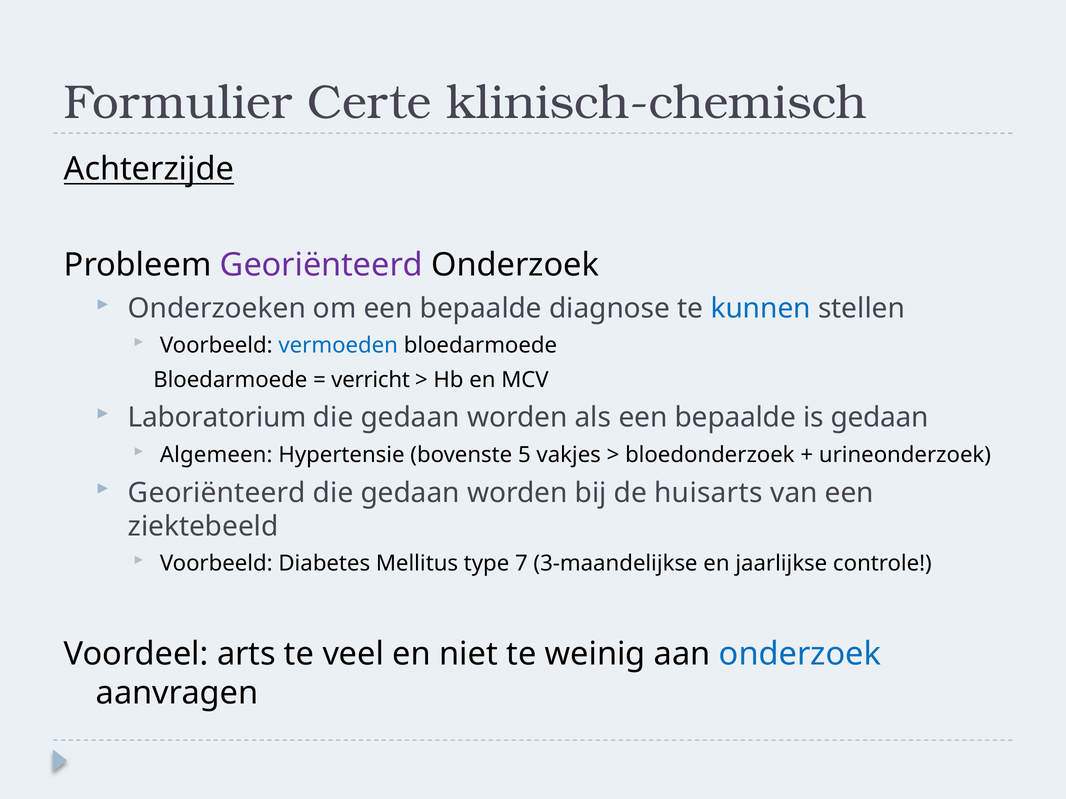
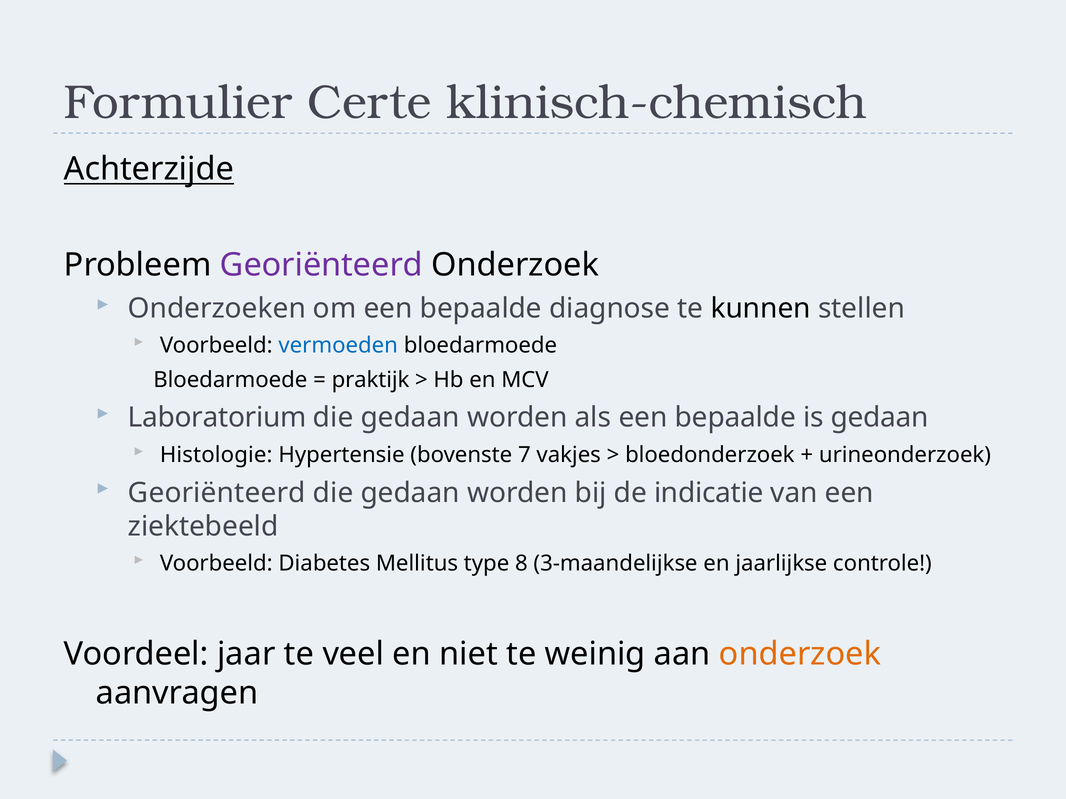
kunnen colour: blue -> black (761, 309)
verricht: verricht -> praktijk (371, 380)
Algemeen: Algemeen -> Histologie (216, 455)
5: 5 -> 7 (524, 455)
huisarts: huisarts -> indicatie (709, 493)
7: 7 -> 8 (521, 564)
arts: arts -> jaar (246, 654)
onderzoek colour: blue -> orange (800, 654)
